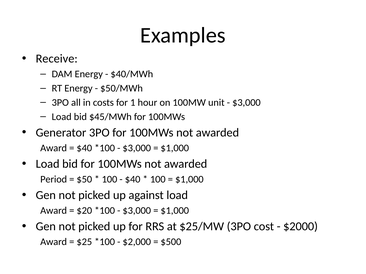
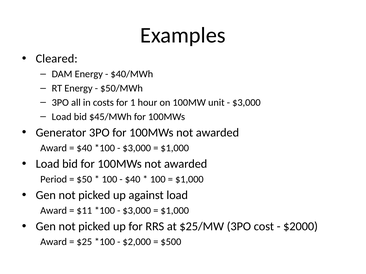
Receive: Receive -> Cleared (57, 59)
$20: $20 -> $11 (84, 211)
